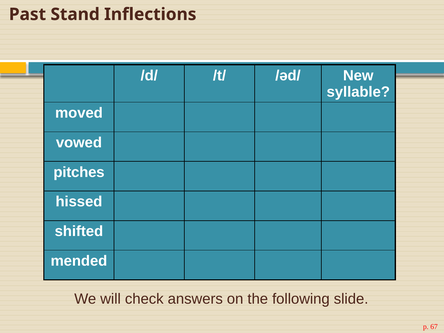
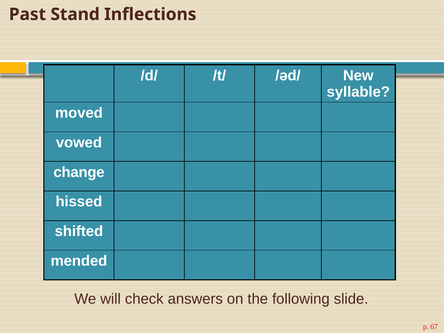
pitches: pitches -> change (79, 172)
